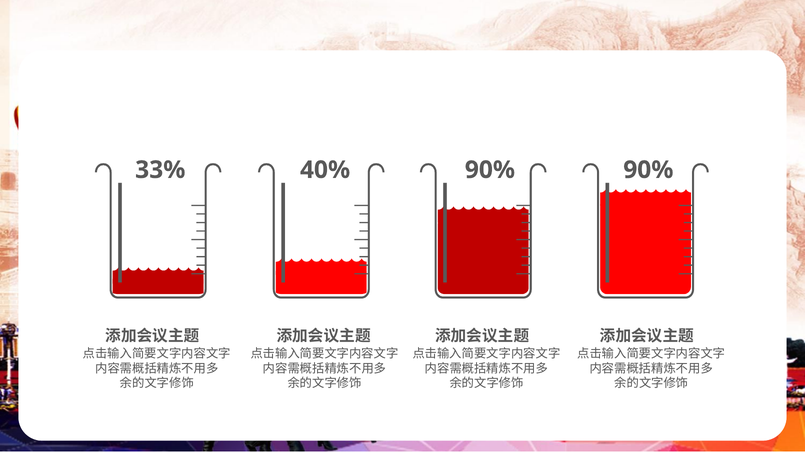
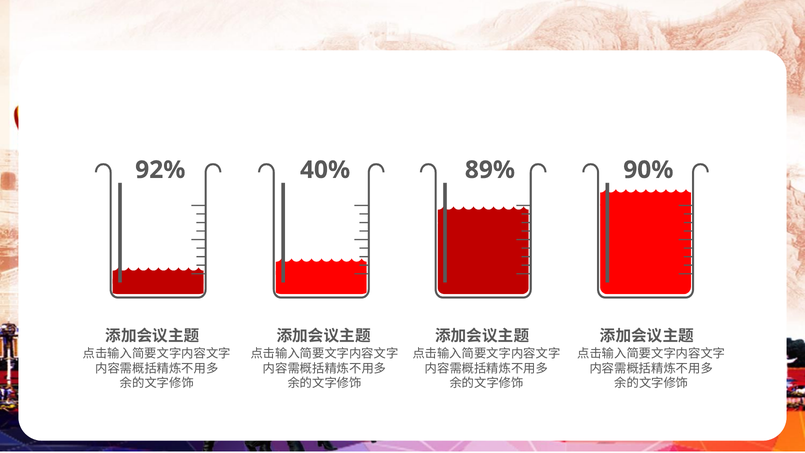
33%: 33% -> 92% (160, 170)
40% 90%: 90% -> 89% (490, 170)
